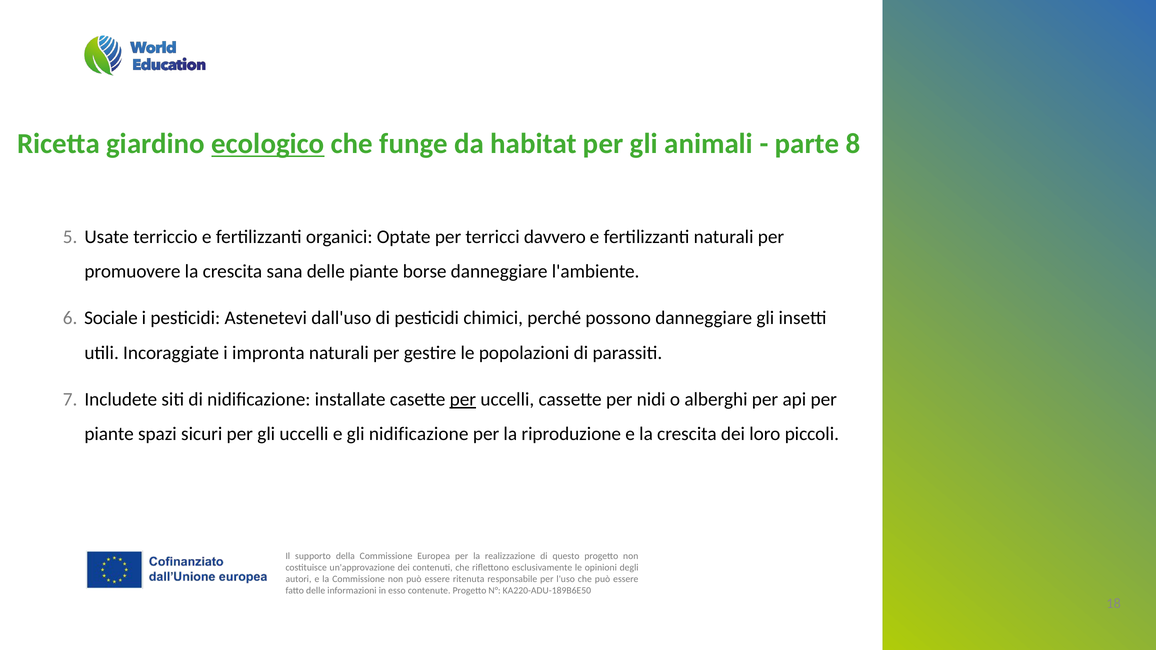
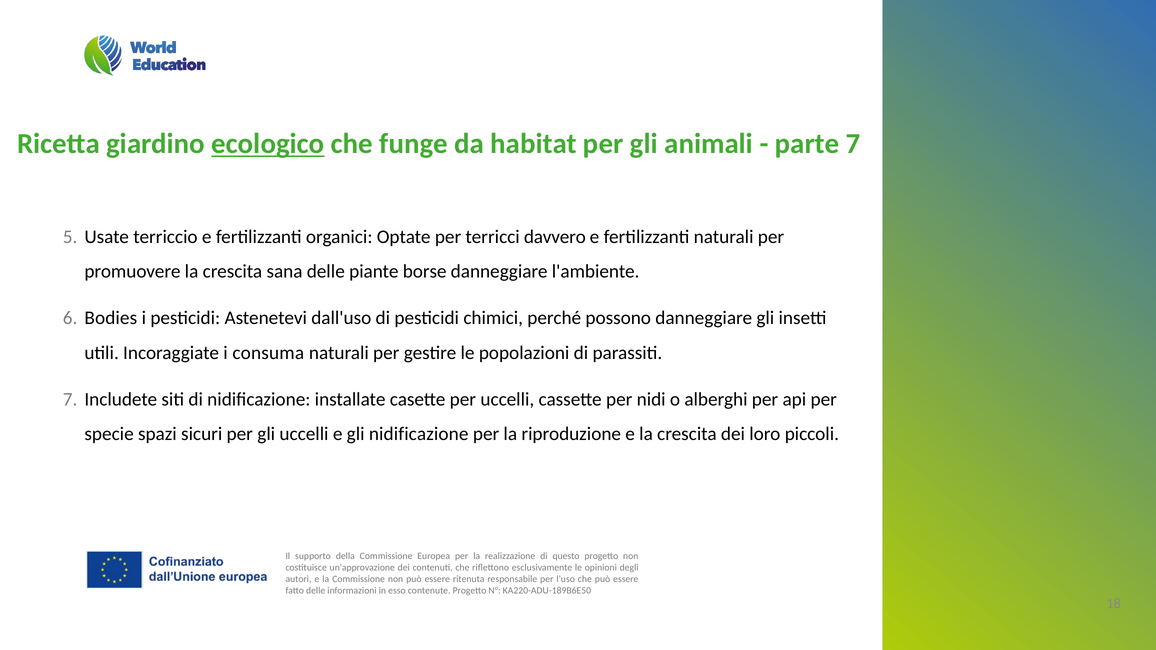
parte 8: 8 -> 7 (853, 144)
Sociale: Sociale -> Bodies (111, 318)
impronta: impronta -> consuma (268, 353)
per underline: present -> none (463, 400)
piante: piante -> specie (109, 434)
